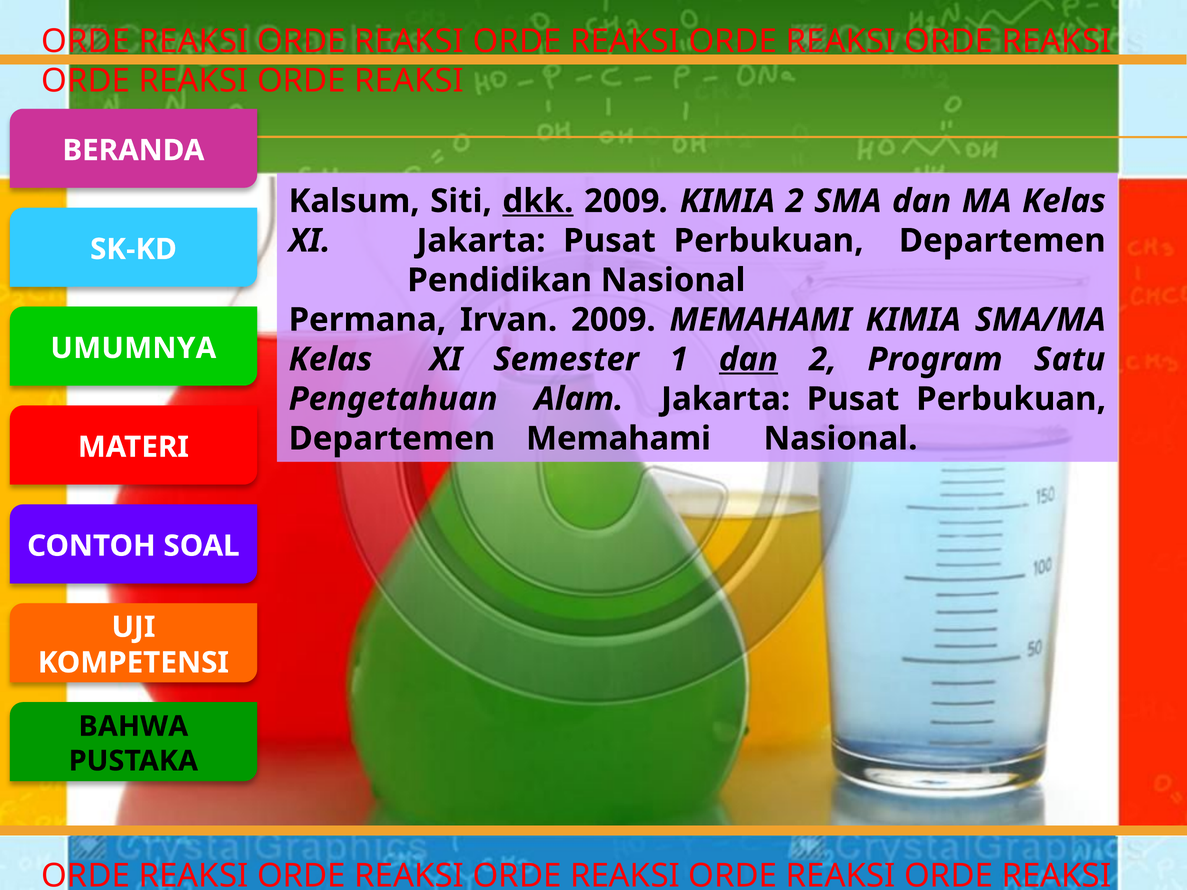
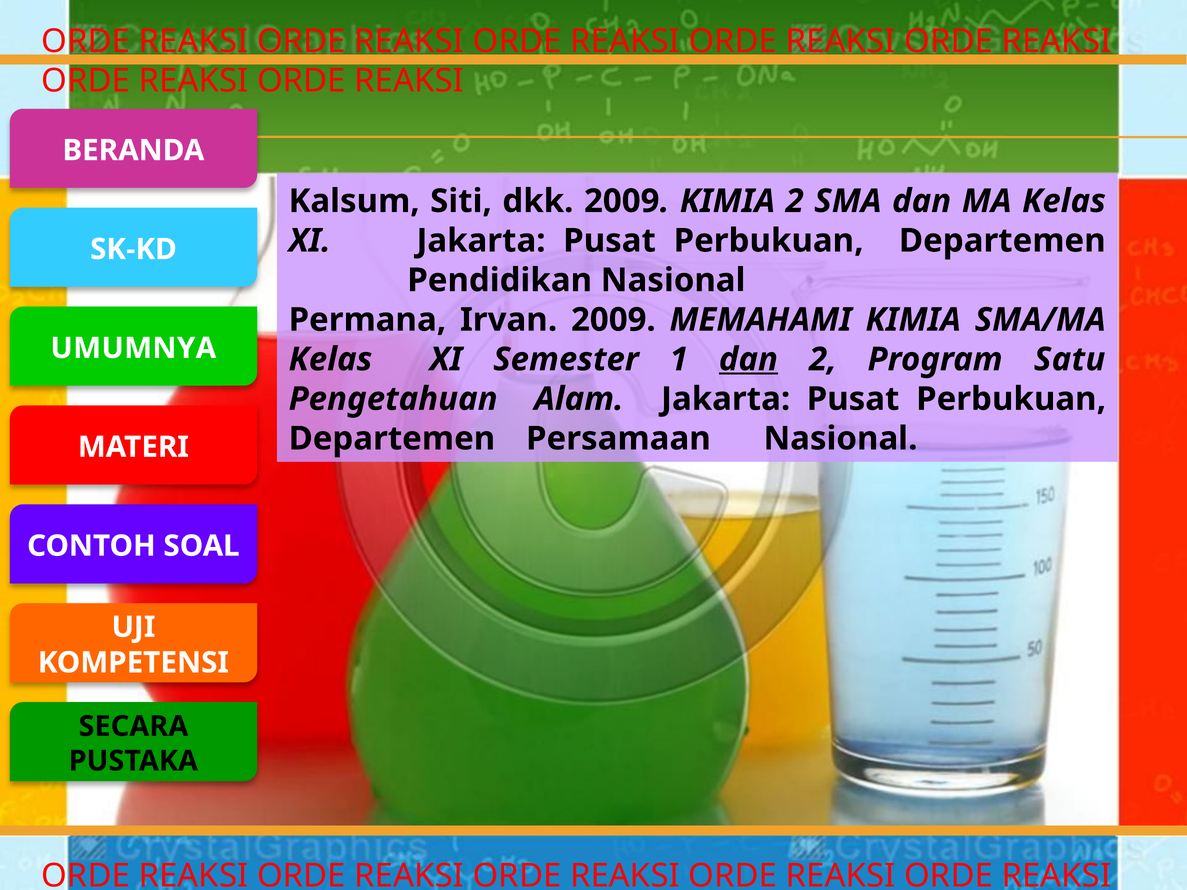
dkk underline: present -> none (538, 201)
Departemen Memahami: Memahami -> Persamaan (618, 439)
BAHWA: BAHWA -> SECARA (133, 727)
